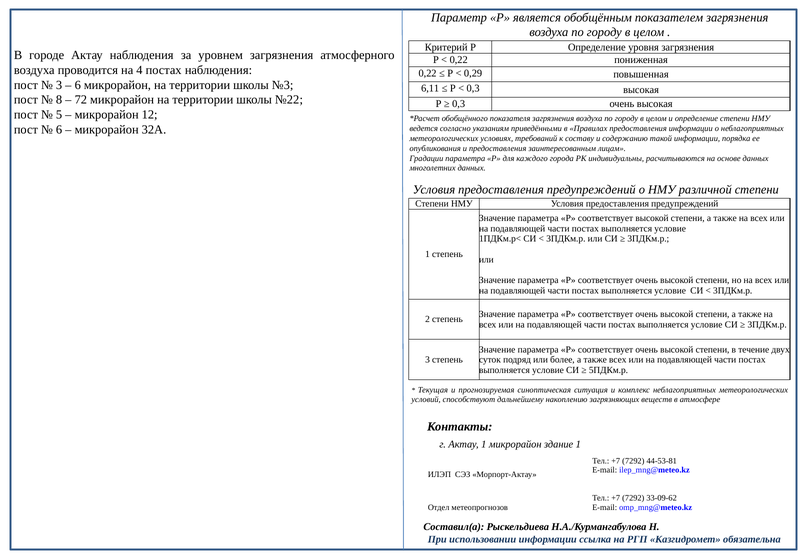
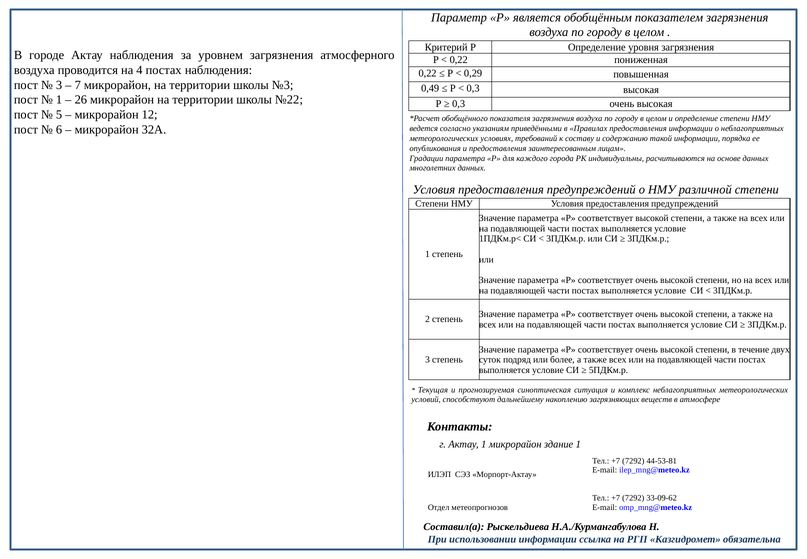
6: 6 -> 7 (78, 85)
6,11: 6,11 -> 0,49 (430, 88)
8: 8 -> 1 (59, 100)
72: 72 -> 26 (81, 100)
